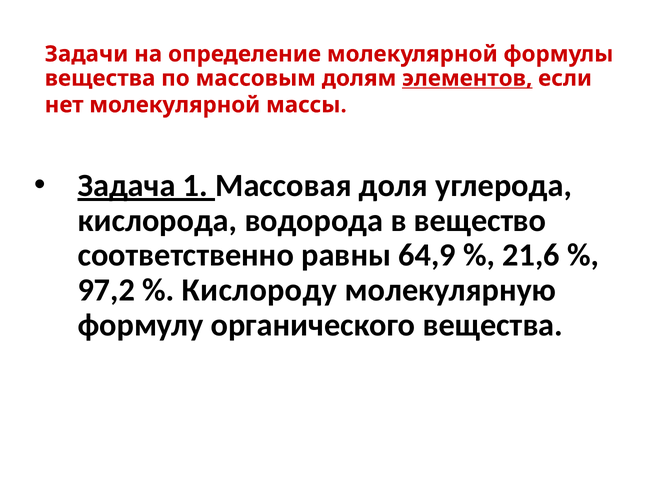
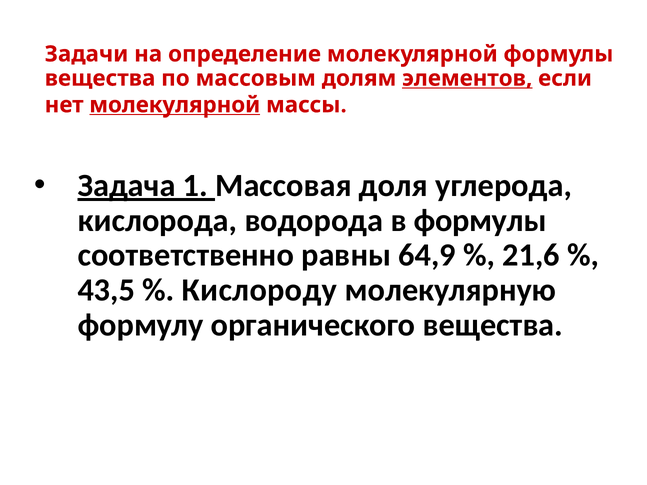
молекулярной underline: none -> present (175, 105)
в вещество: вещество -> формулы (480, 220)
97,2: 97,2 -> 43,5 (106, 290)
